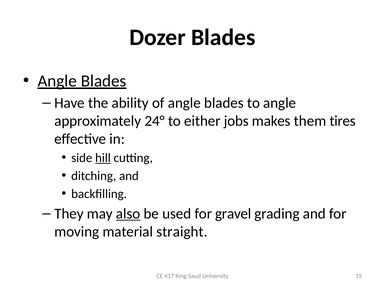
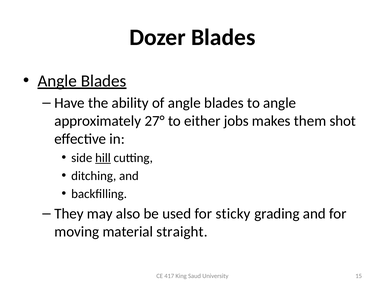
24°: 24° -> 27° (155, 121)
tires: tires -> shot (343, 121)
also underline: present -> none (128, 214)
gravel: gravel -> sticky (233, 214)
